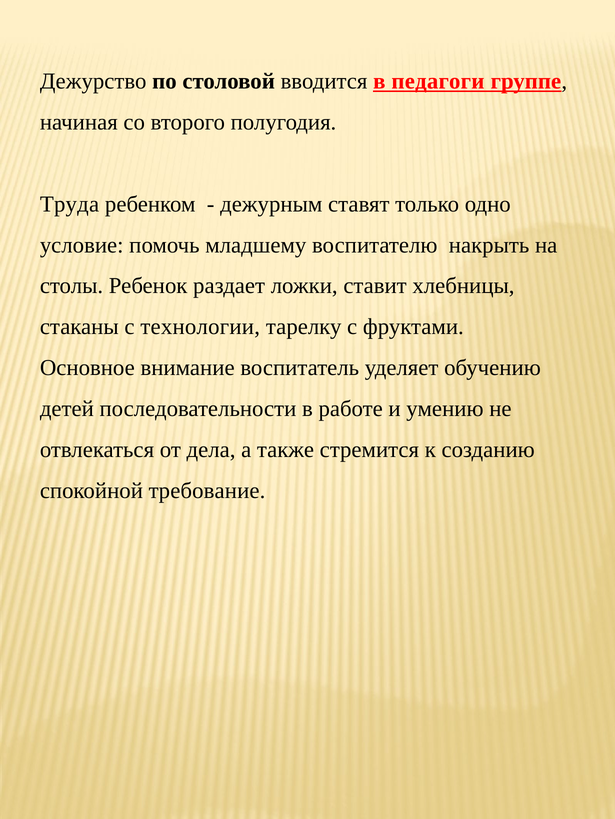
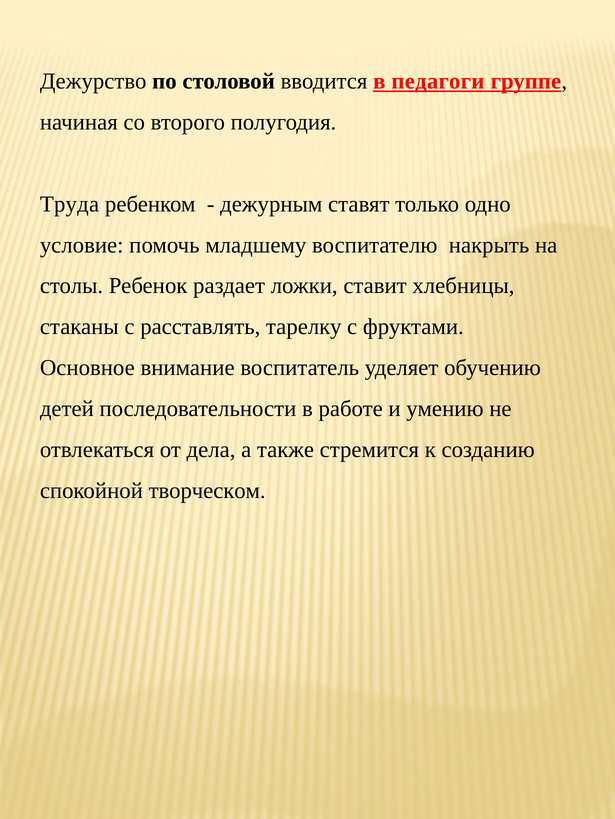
технологии: технологии -> расставлять (200, 327)
требование: требование -> творческом (207, 491)
